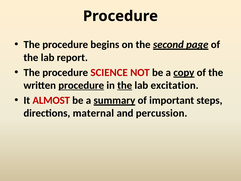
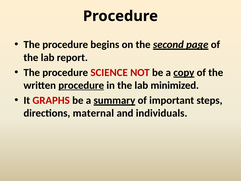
the underline: present -> none (125, 85)
excitation: excitation -> minimized (175, 85)
ALMOST: ALMOST -> GRAPHS (51, 100)
percussion: percussion -> individuals (162, 113)
